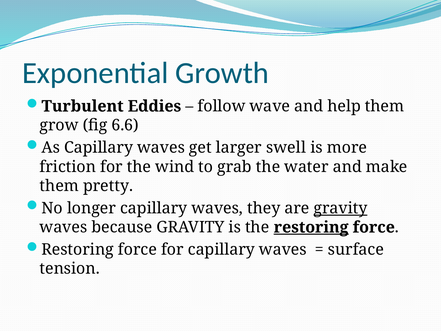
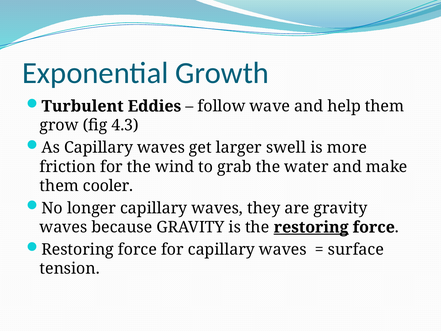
6.6: 6.6 -> 4.3 (125, 125)
pretty: pretty -> cooler (108, 186)
gravity underline: present -> none (340, 208)
